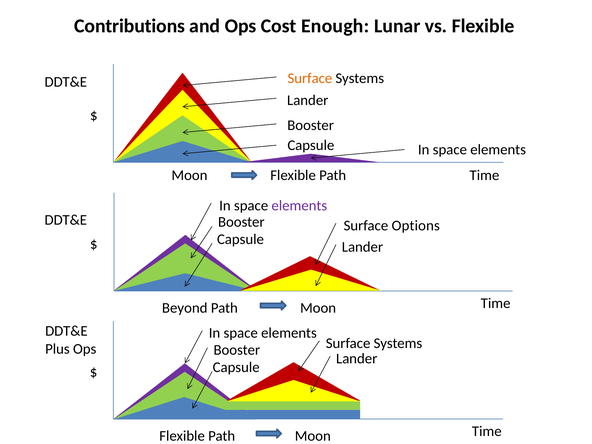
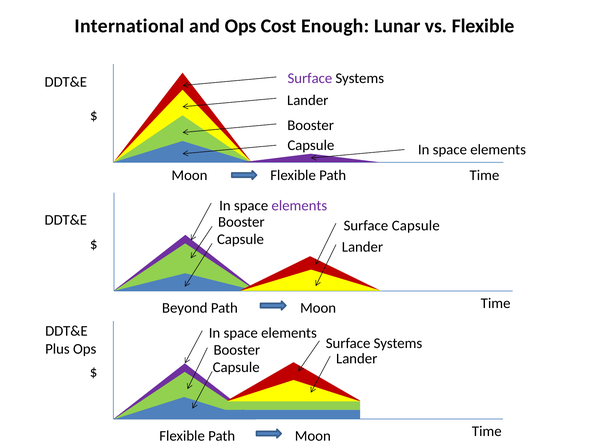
Contributions: Contributions -> International (130, 26)
Surface colour: orange -> purple (310, 78)
Surface Options: Options -> Capsule (416, 226)
